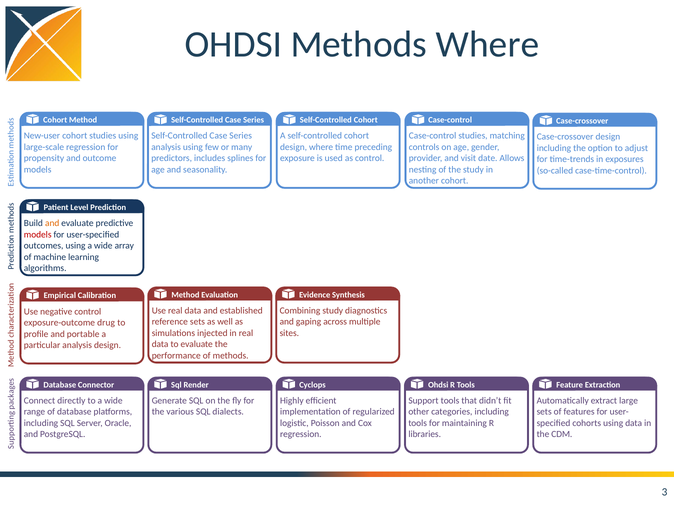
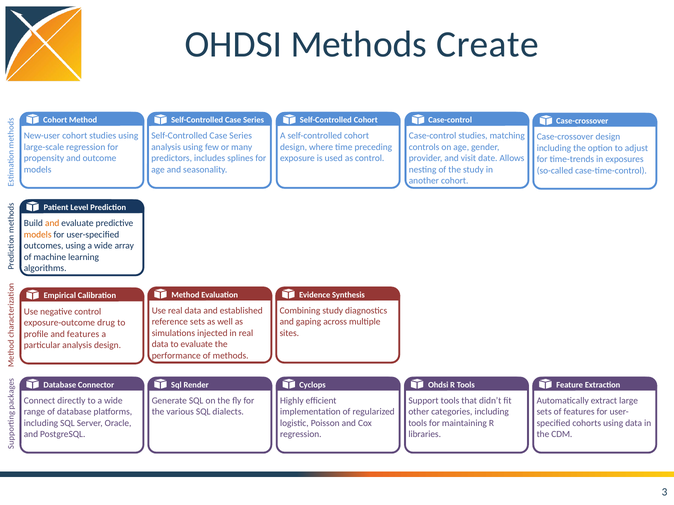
Methods Where: Where -> Create (487, 45)
models colour: red -> orange (38, 235)
and portable: portable -> features (83, 334)
